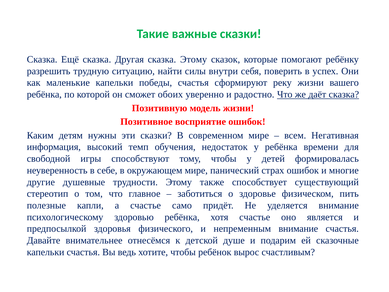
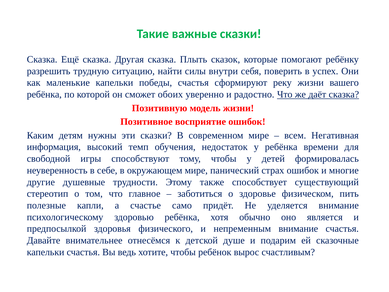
сказка Этому: Этому -> Плыть (194, 59)
хотя счастье: счастье -> обычно (255, 217)
